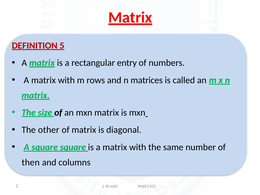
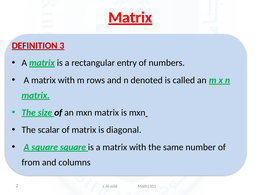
5: 5 -> 3 (62, 46)
matrices: matrices -> denoted (147, 80)
other: other -> scalar (49, 130)
then: then -> from (31, 162)
